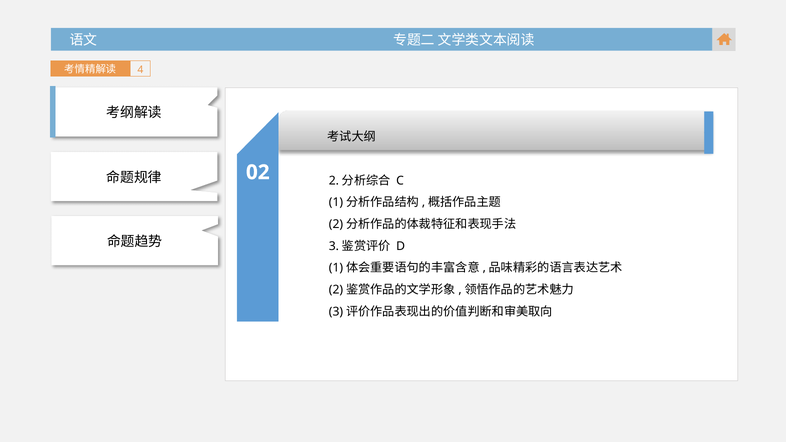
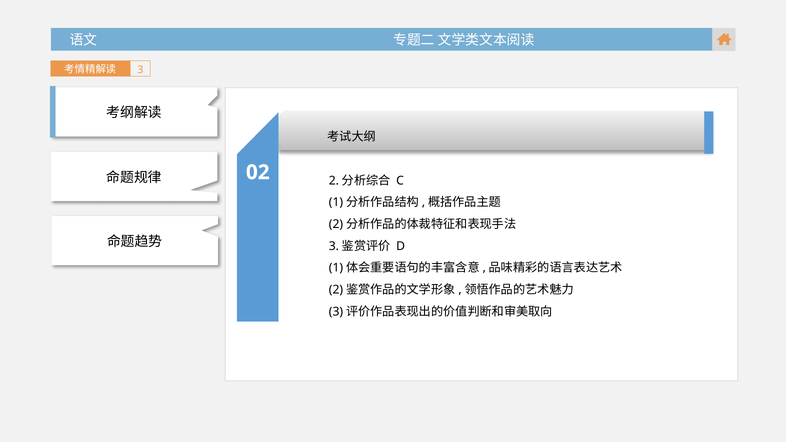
4: 4 -> 3 (140, 70)
